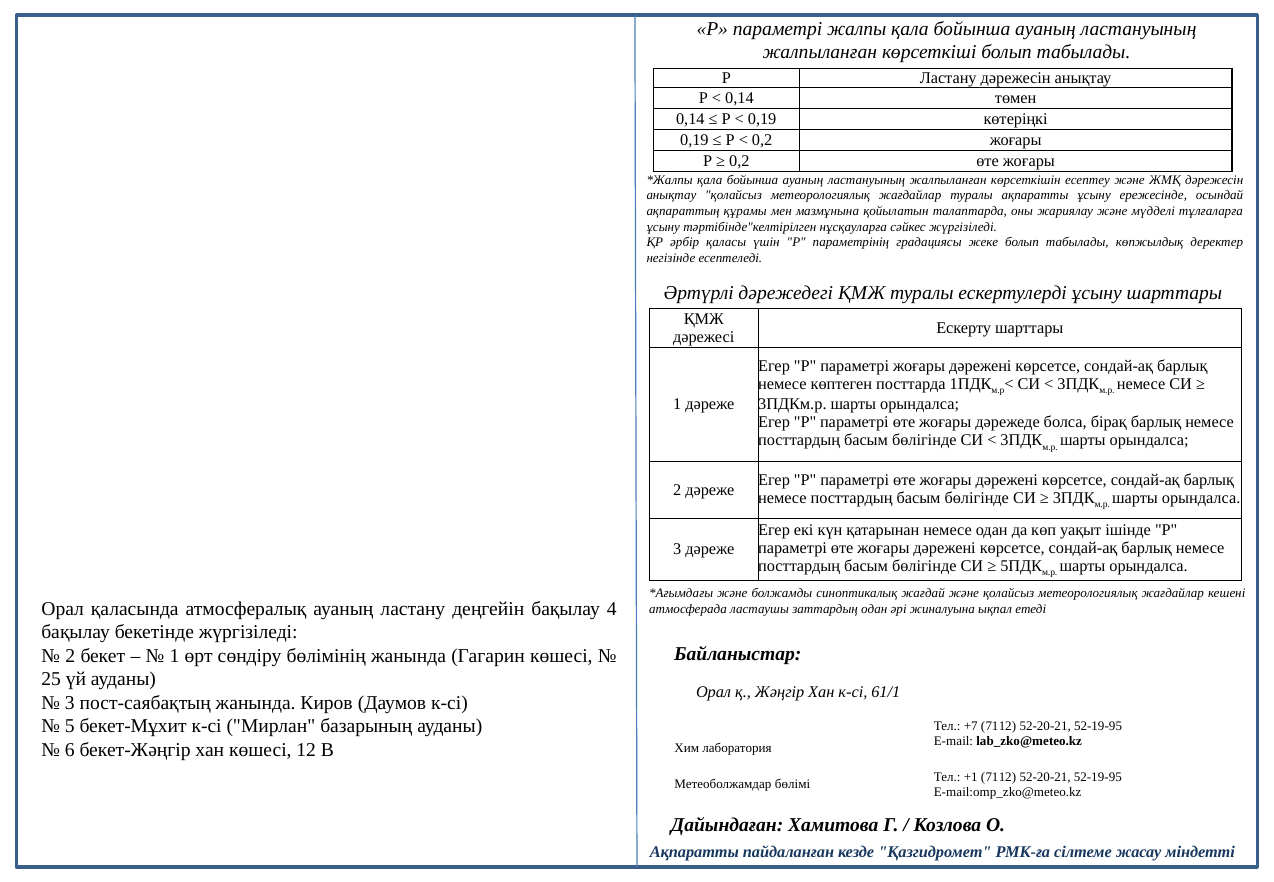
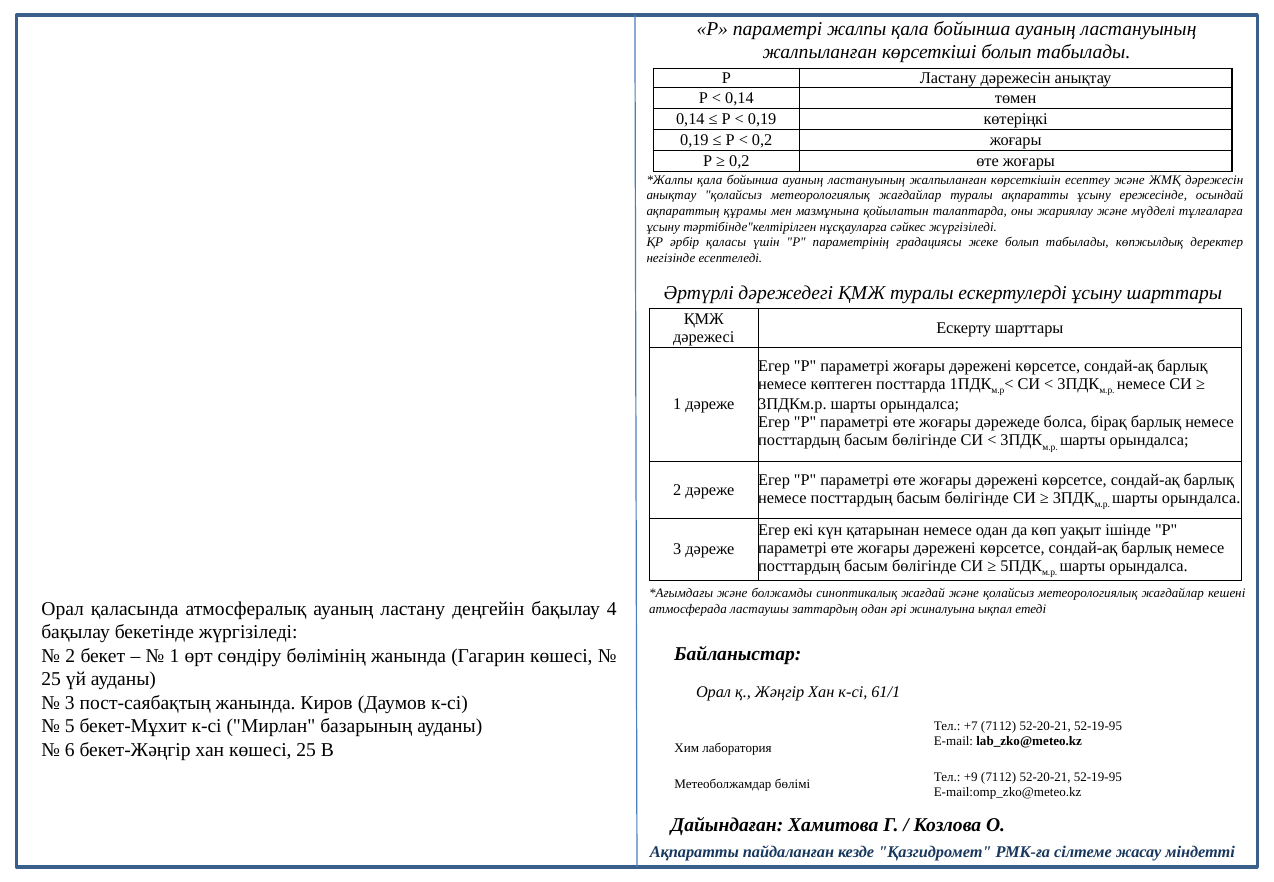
көшесі 12: 12 -> 25 (306, 750)
+1: +1 -> +9 (971, 777)
